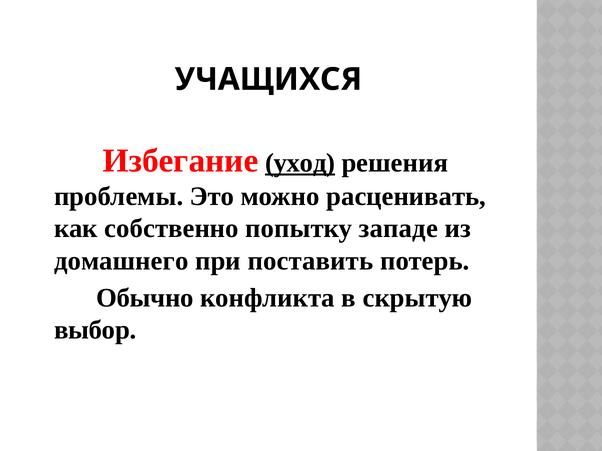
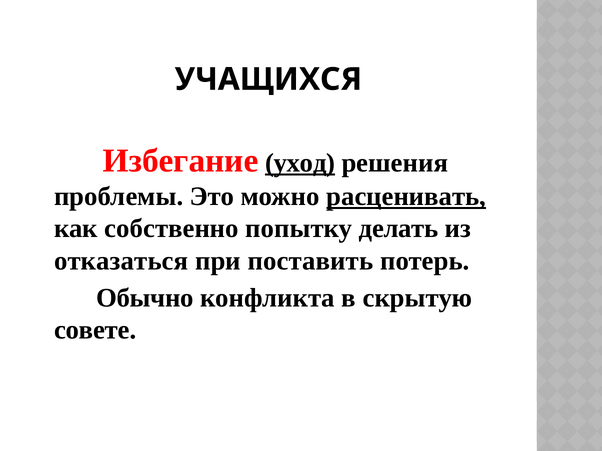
расценивать underline: none -> present (406, 197)
западе: западе -> делать (399, 229)
домашнего: домашнего -> отказаться (121, 261)
выбор: выбор -> совете (95, 330)
